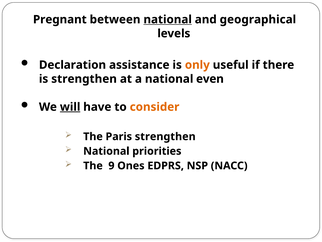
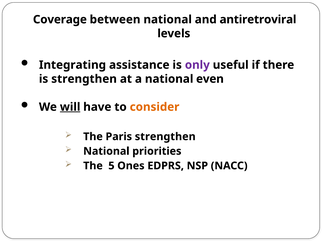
Pregnant: Pregnant -> Coverage (60, 19)
national underline: present -> none (168, 19)
geographical: geographical -> antiretroviral (258, 19)
Declaration: Declaration -> Integrating (72, 65)
only colour: orange -> purple (197, 65)
9: 9 -> 5 (111, 165)
